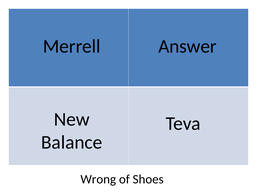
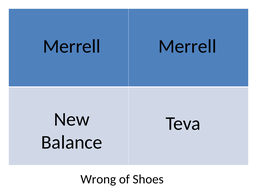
Merrell Answer: Answer -> Merrell (187, 46)
